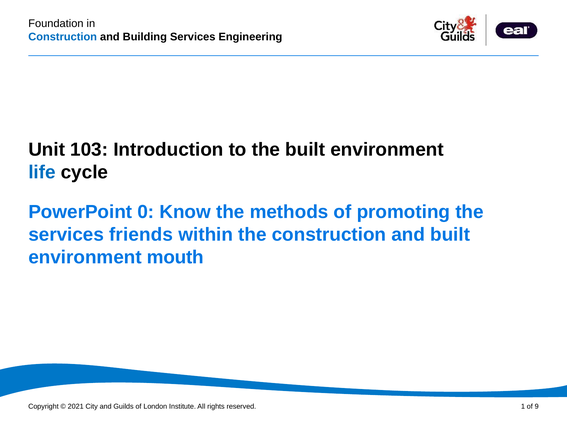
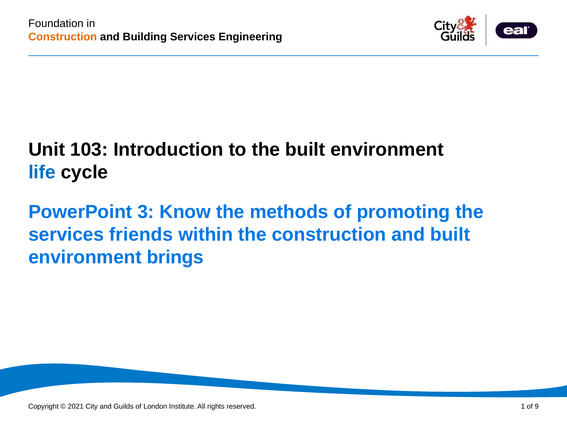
Construction colour: blue -> orange (63, 37)
0: 0 -> 3 (146, 212)
mouth: mouth -> brings (175, 257)
